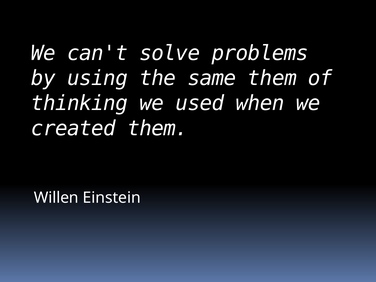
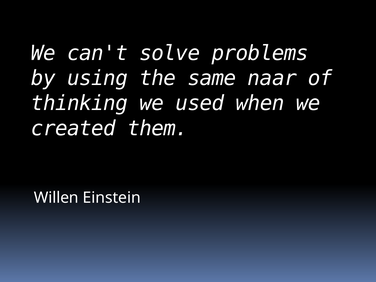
same them: them -> naar (272, 78)
